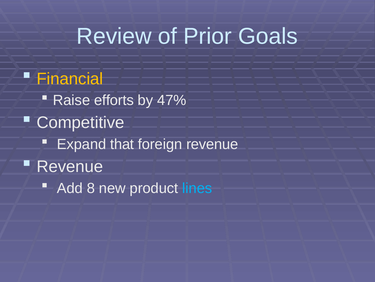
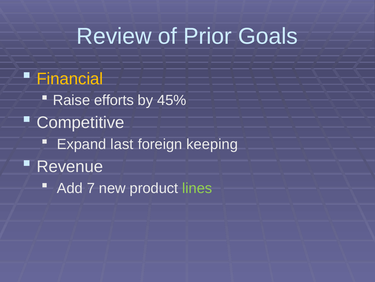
47%: 47% -> 45% (172, 100)
that: that -> last (122, 144)
foreign revenue: revenue -> keeping (212, 144)
8: 8 -> 7 (91, 188)
lines colour: light blue -> light green (197, 188)
